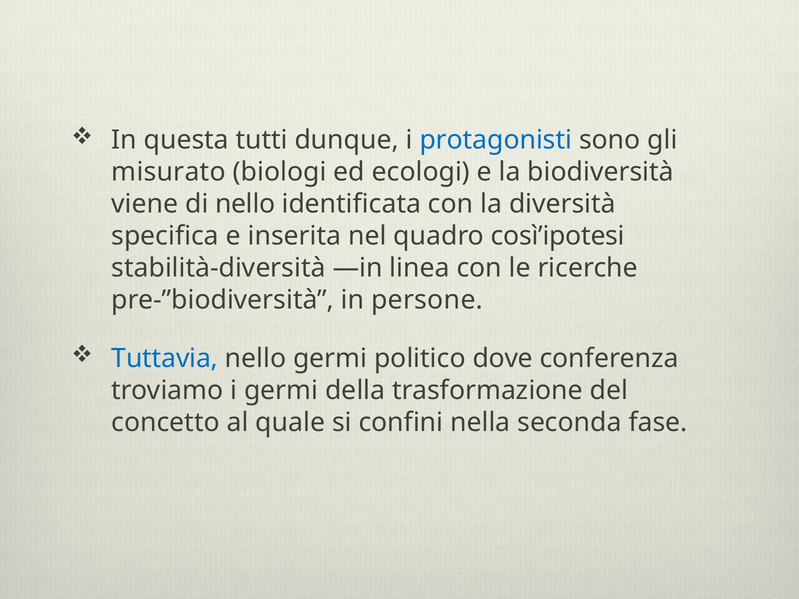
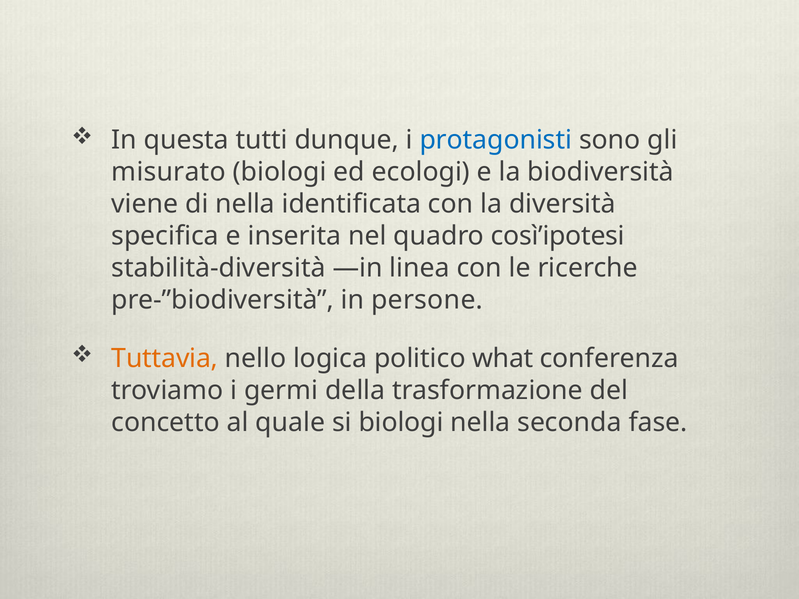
di nello: nello -> nella (245, 204)
Tuttavia colour: blue -> orange (165, 359)
nello germi: germi -> logica (330, 359)
dove: dove -> what (503, 359)
si confini: confini -> biologi (401, 423)
